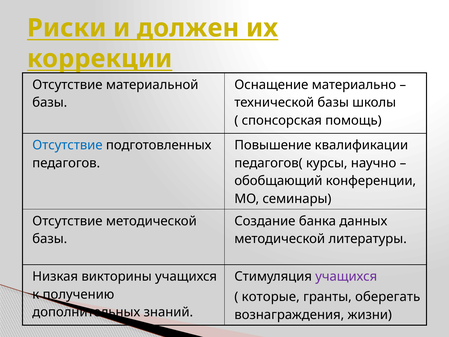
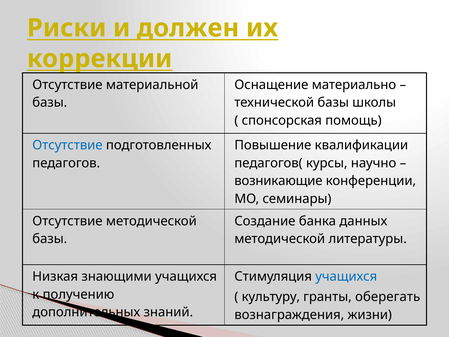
обобщающий: обобщающий -> возникающие (278, 181)
викторины: викторины -> знающими (117, 276)
учащихся colour: purple -> blue (346, 276)
которые: которые -> культуру (271, 297)
